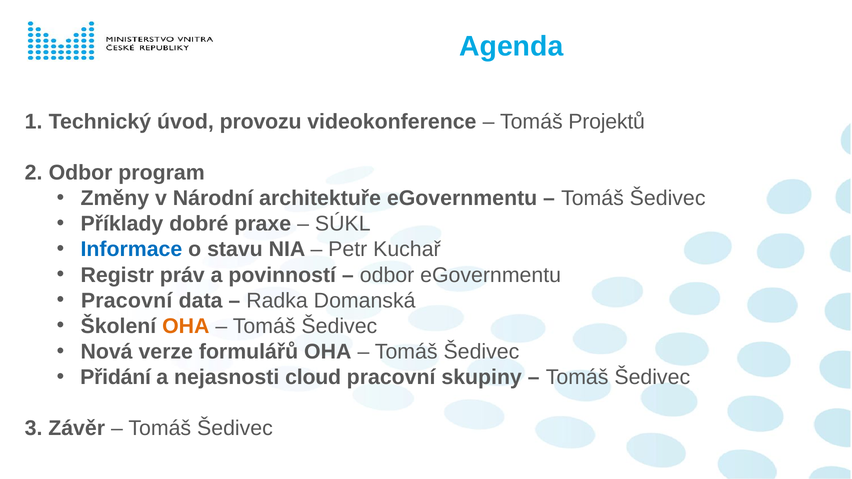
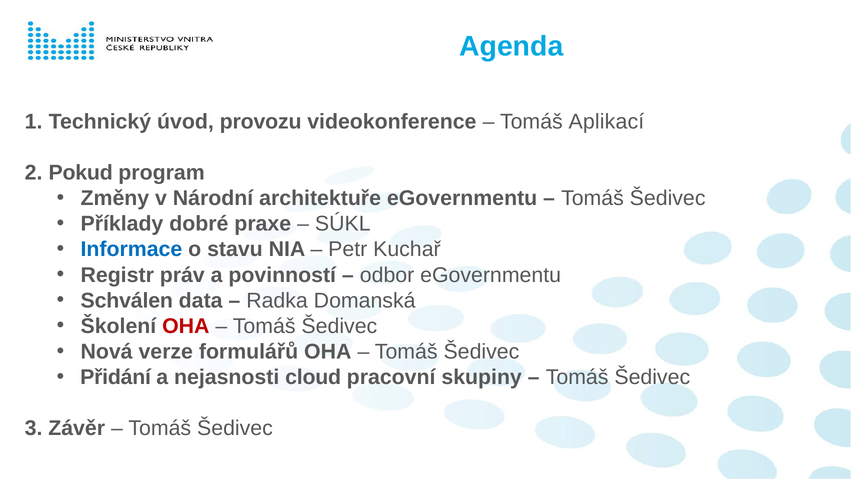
Projektů: Projektů -> Aplikací (606, 122)
Odbor: Odbor -> Pokud (81, 173)
Pracovní: Pracovní -> Schválen (127, 301)
OHA colour: orange -> red (186, 326)
